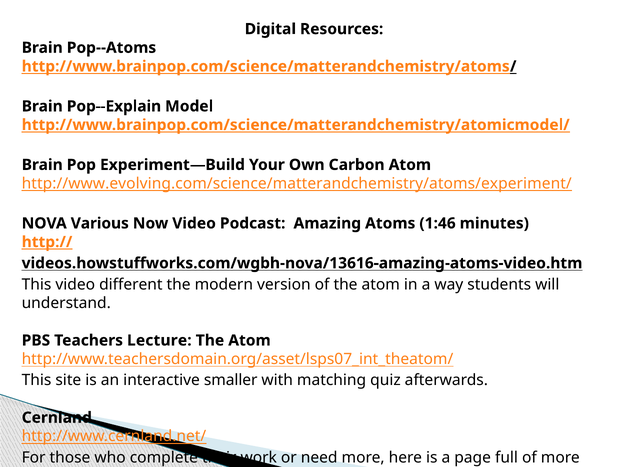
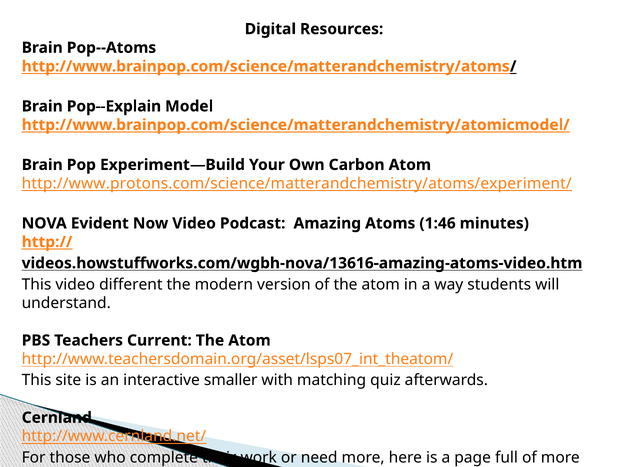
http://www.evolving.com/science/matterandchemistry/atoms/experiment/: http://www.evolving.com/science/matterandchemistry/atoms/experiment/ -> http://www.protons.com/science/matterandchemistry/atoms/experiment/ (297, 184)
Various: Various -> Evident (100, 223)
Lecture: Lecture -> Current (159, 341)
